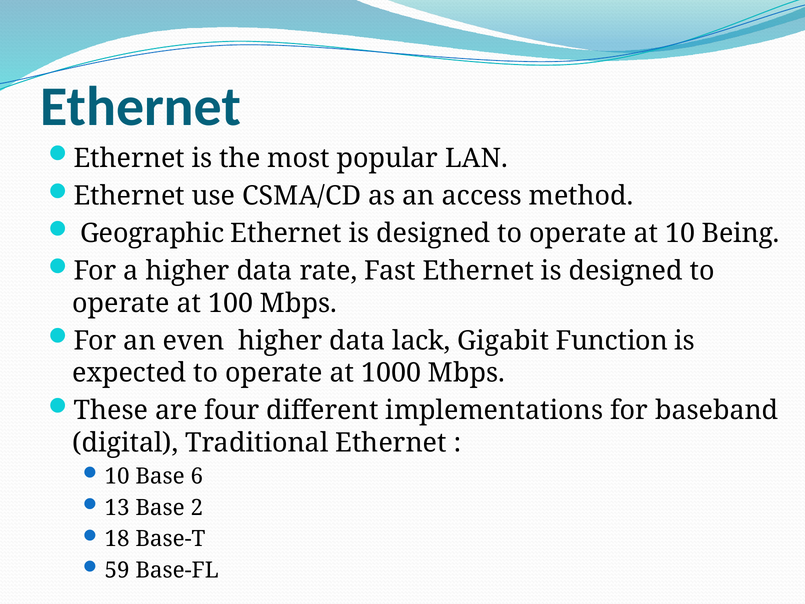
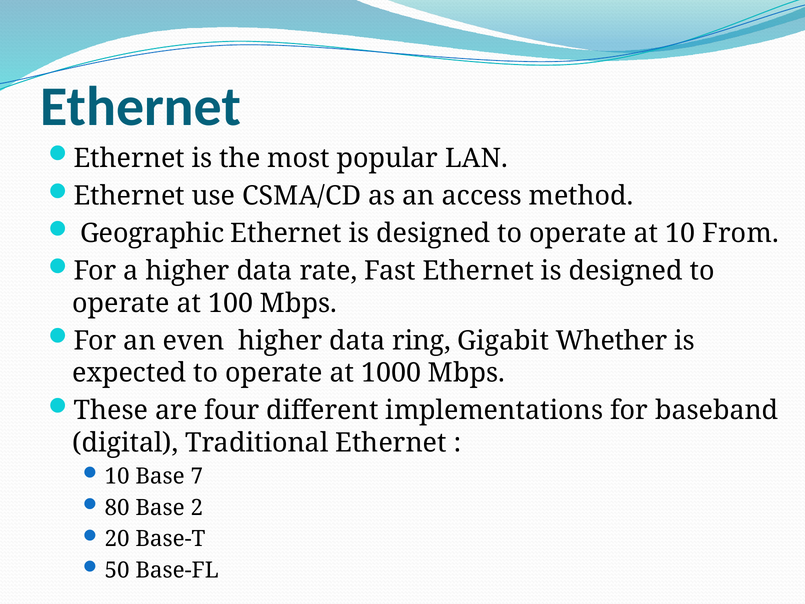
Being: Being -> From (740, 233)
lack: lack -> ring (421, 341)
Function: Function -> Whether (612, 341)
6: 6 -> 7 (197, 476)
13: 13 -> 80 (117, 508)
18: 18 -> 20 (117, 539)
59: 59 -> 50 (117, 570)
